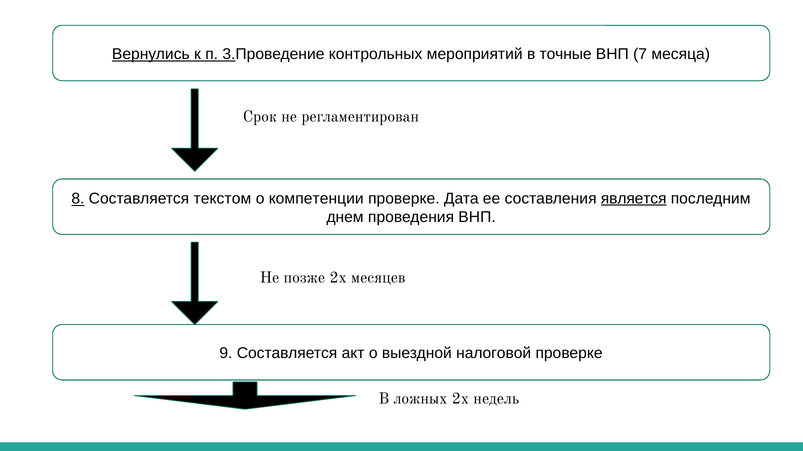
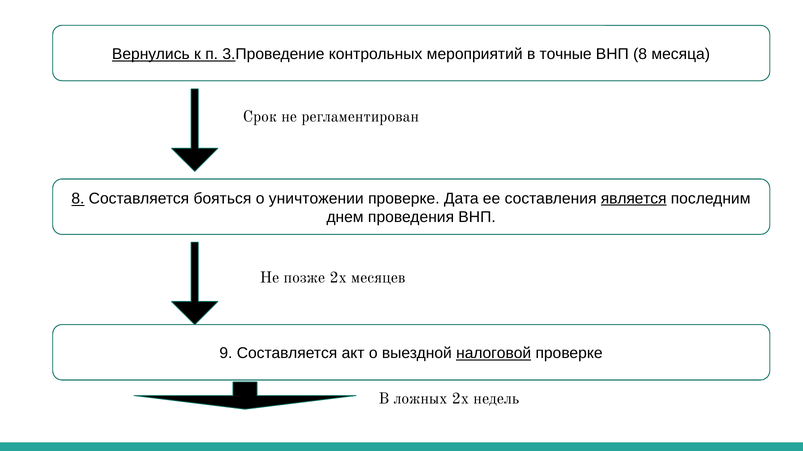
ВНП 7: 7 -> 8 (640, 54)
текстом: текстом -> бояться (222, 199)
компетенции: компетенции -> уничтожении (316, 199)
налоговой underline: none -> present (494, 354)
